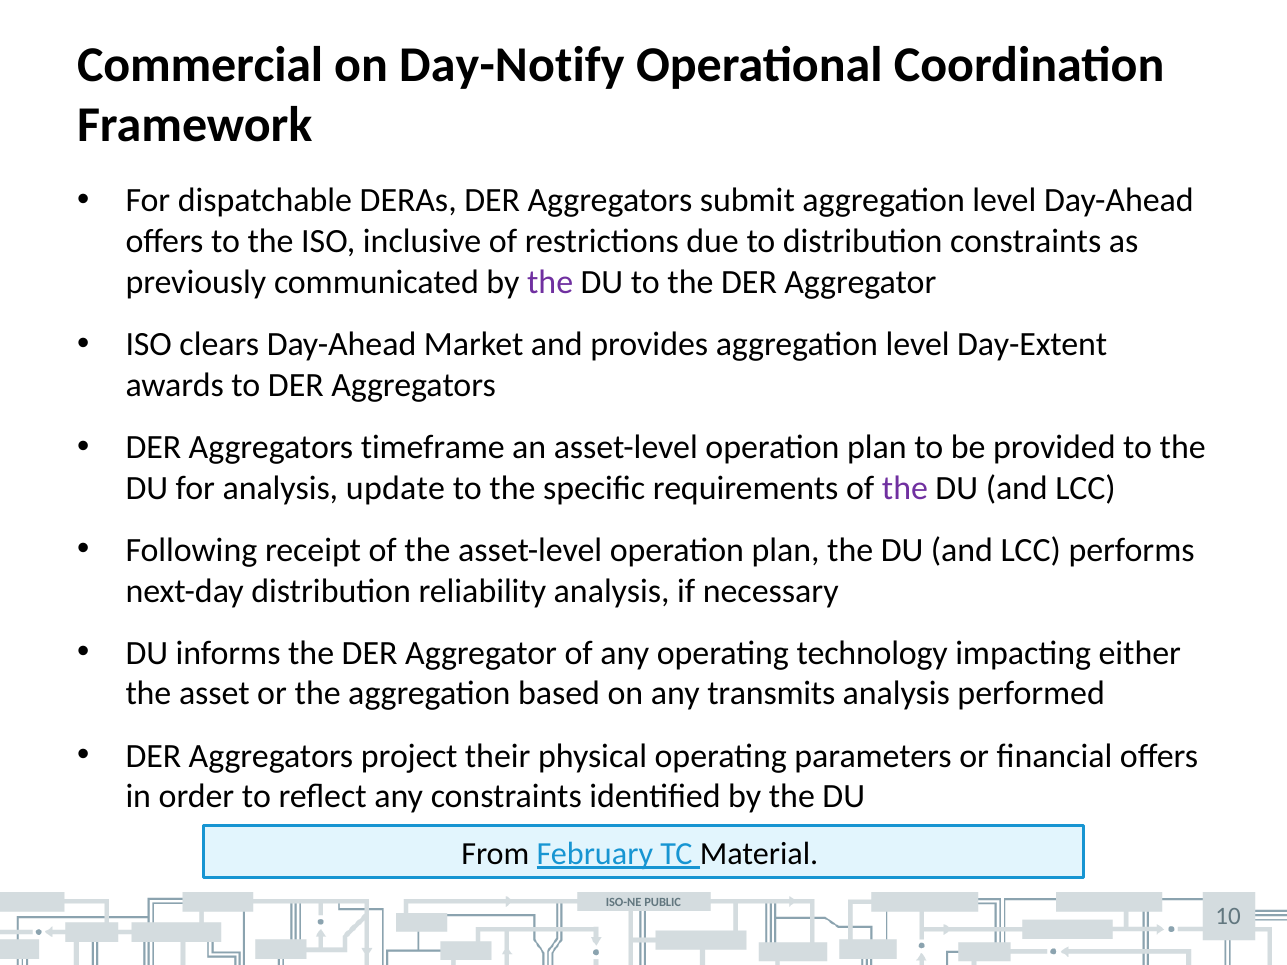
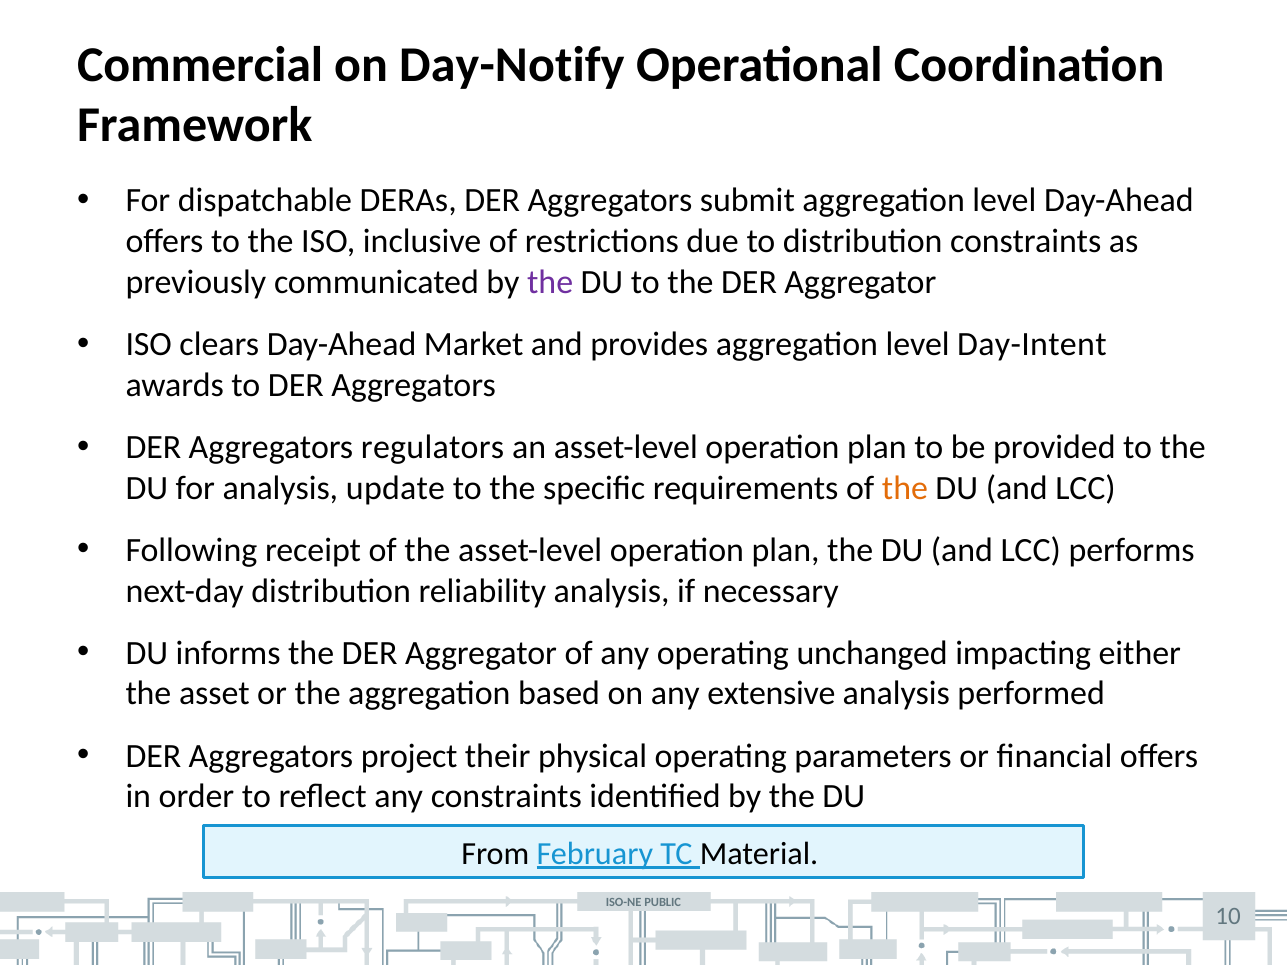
Day-Extent: Day-Extent -> Day-Intent (1032, 344)
timeframe: timeframe -> regulators (433, 447)
the colour: purple -> orange (905, 488)
technology: technology -> unchanged (872, 653)
transmits: transmits -> extensive (771, 694)
